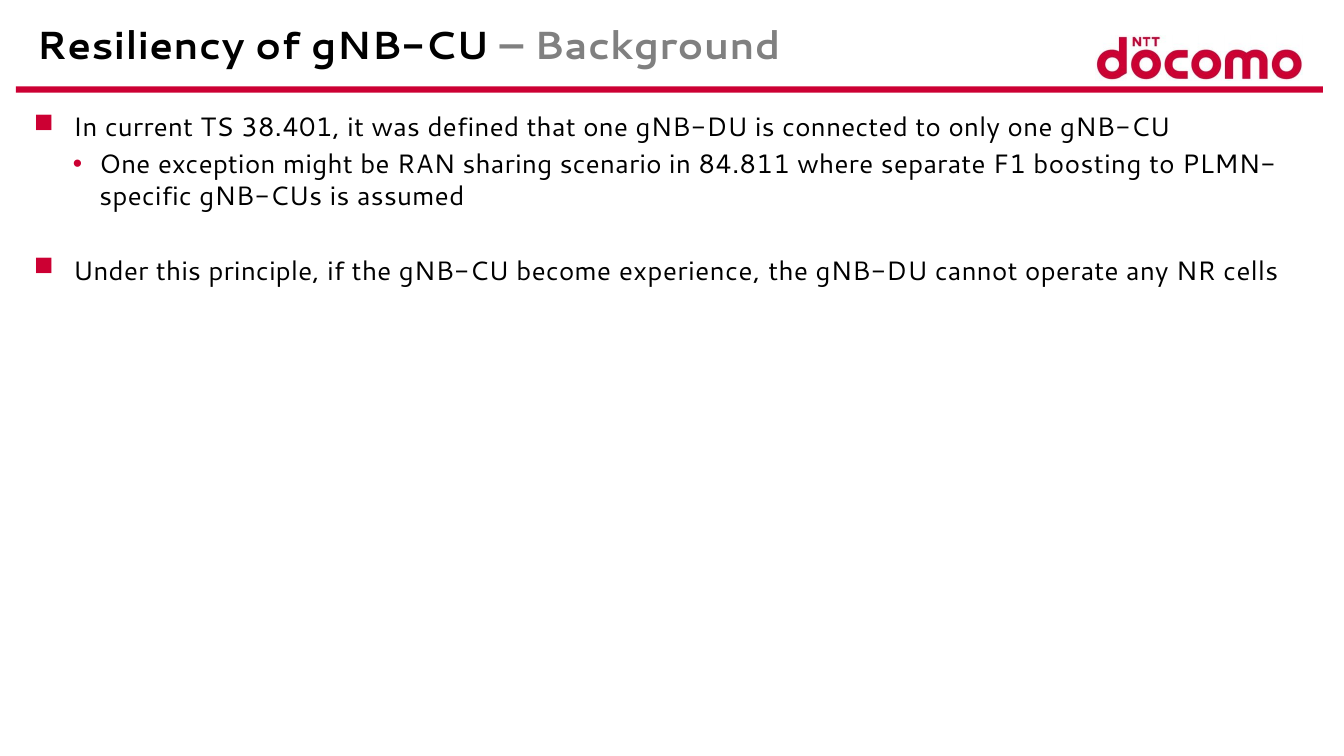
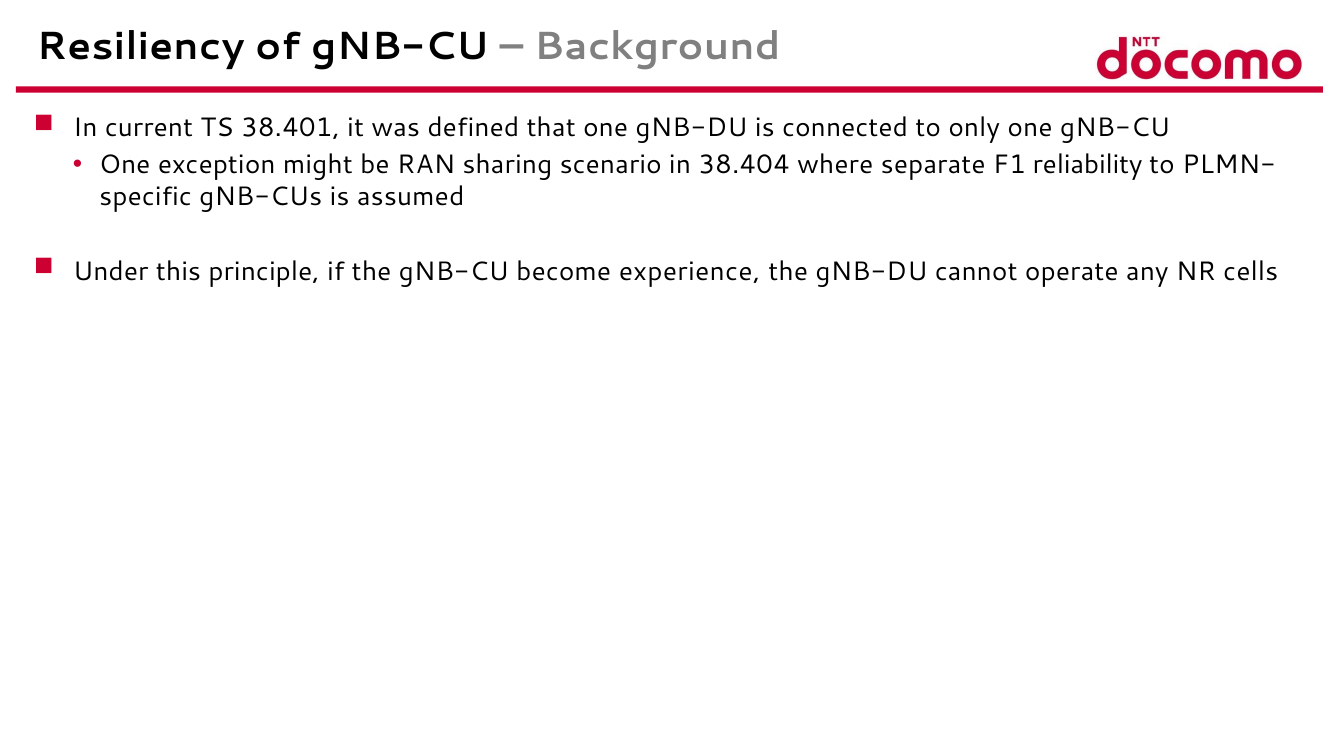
84.811: 84.811 -> 38.404 (744, 165)
boosting: boosting -> reliability (1088, 165)
